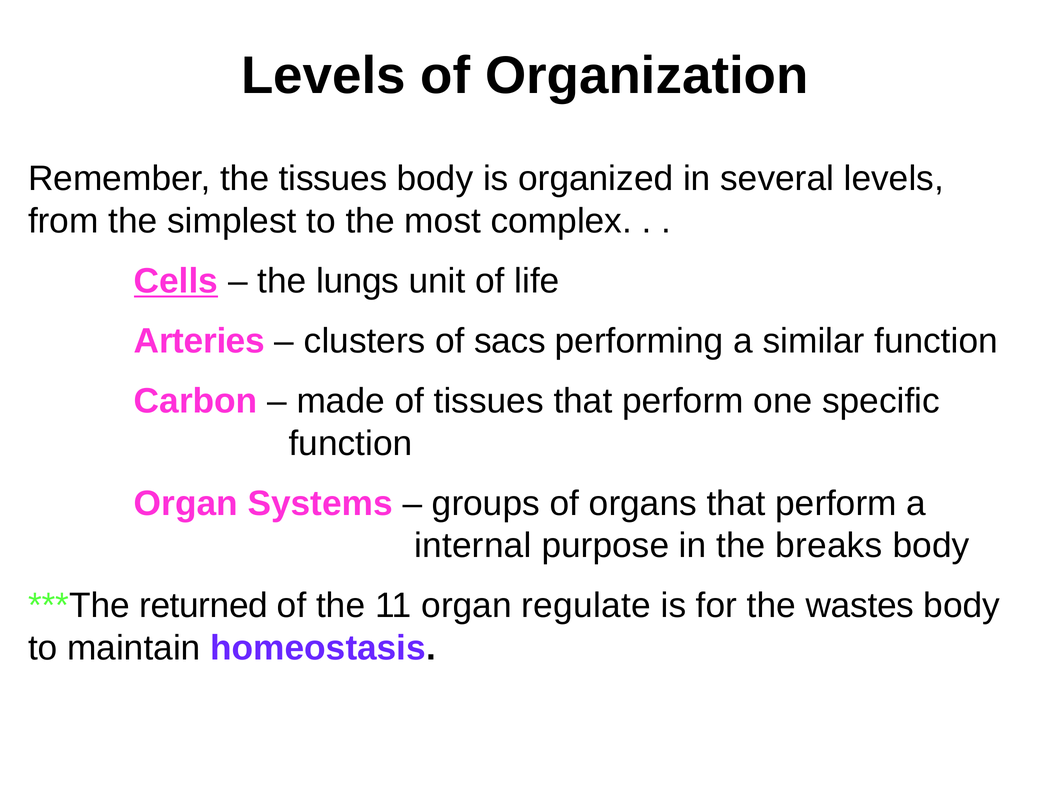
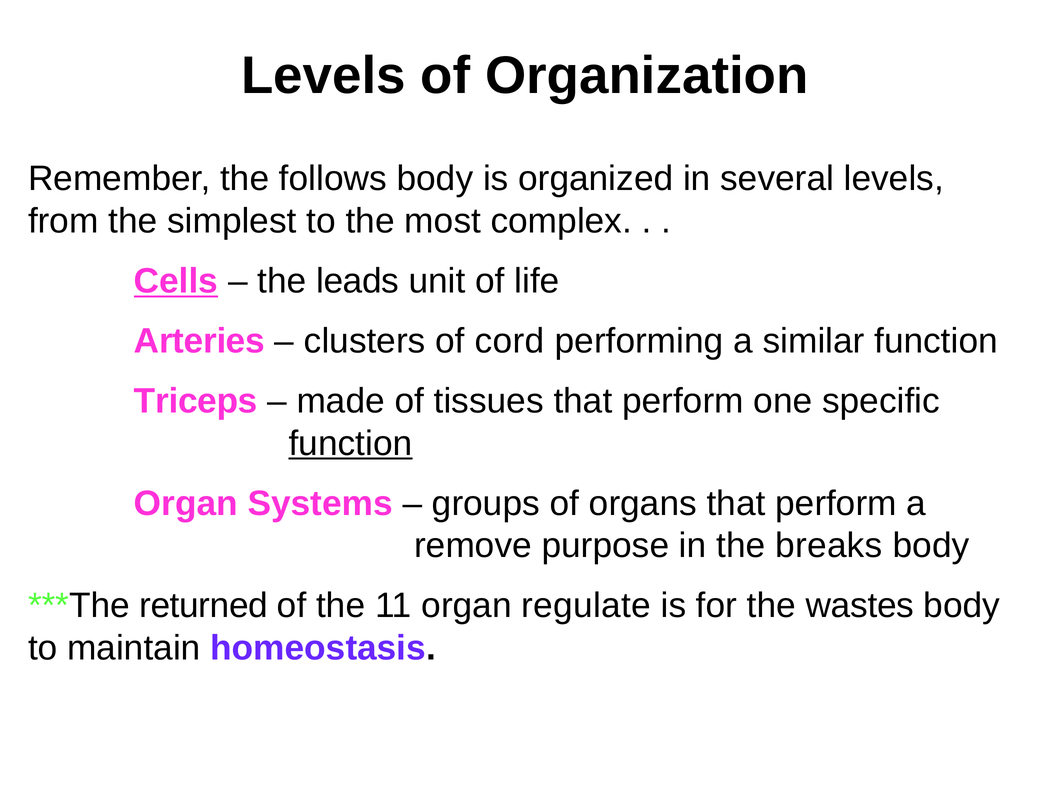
the tissues: tissues -> follows (333, 179)
lungs: lungs -> leads (358, 281)
sacs: sacs -> cord (510, 341)
Carbon: Carbon -> Triceps (196, 401)
function underline: none -> present (351, 444)
internal: internal -> remove (473, 546)
